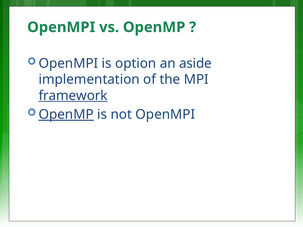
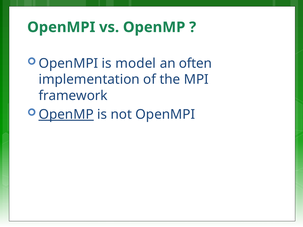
option: option -> model (136, 63)
aside: aside -> often (195, 63)
framework underline: present -> none (73, 96)
